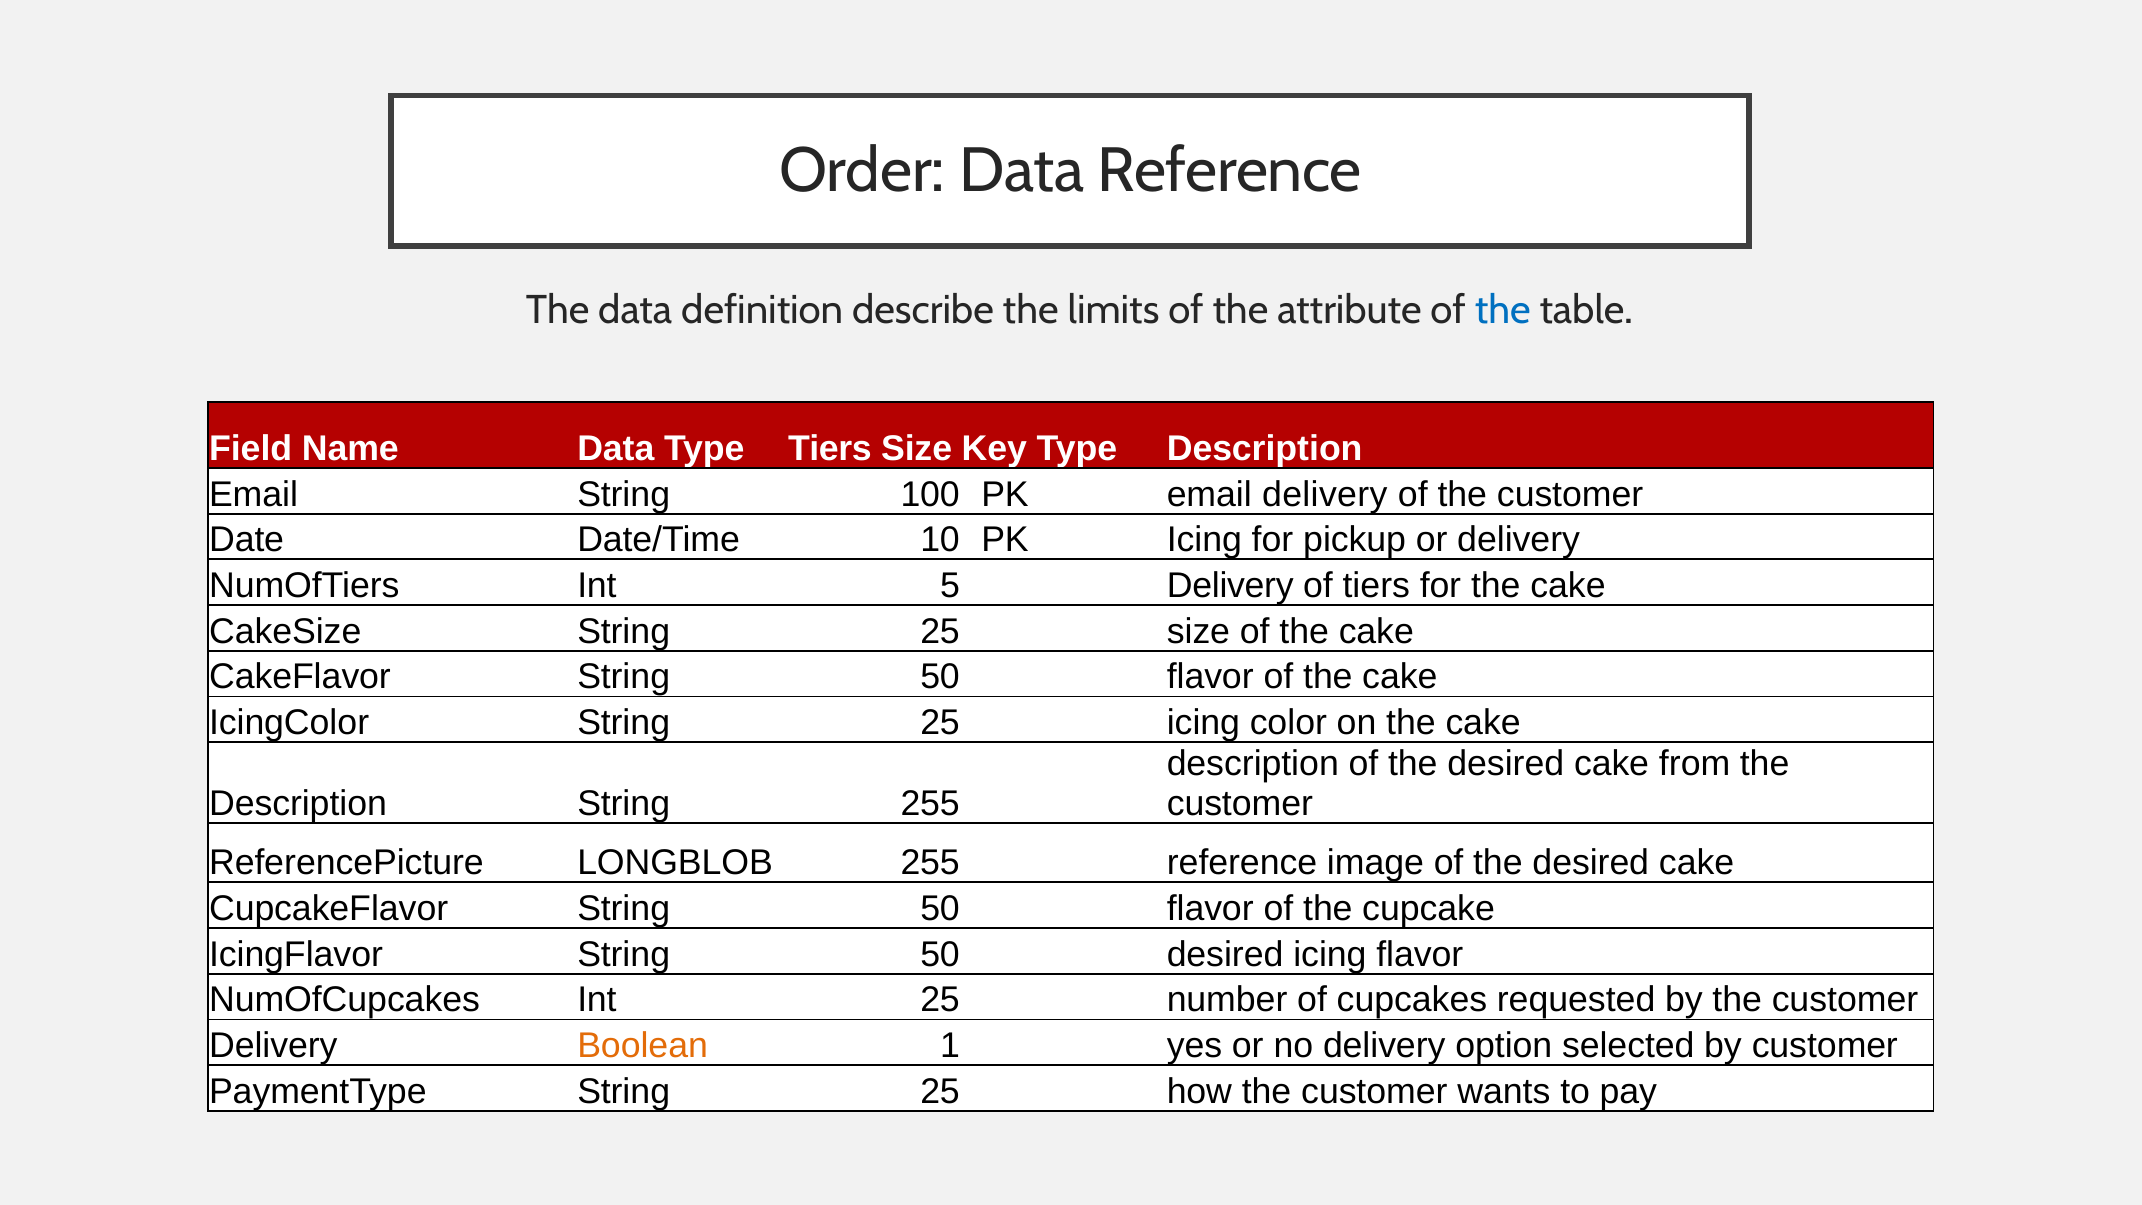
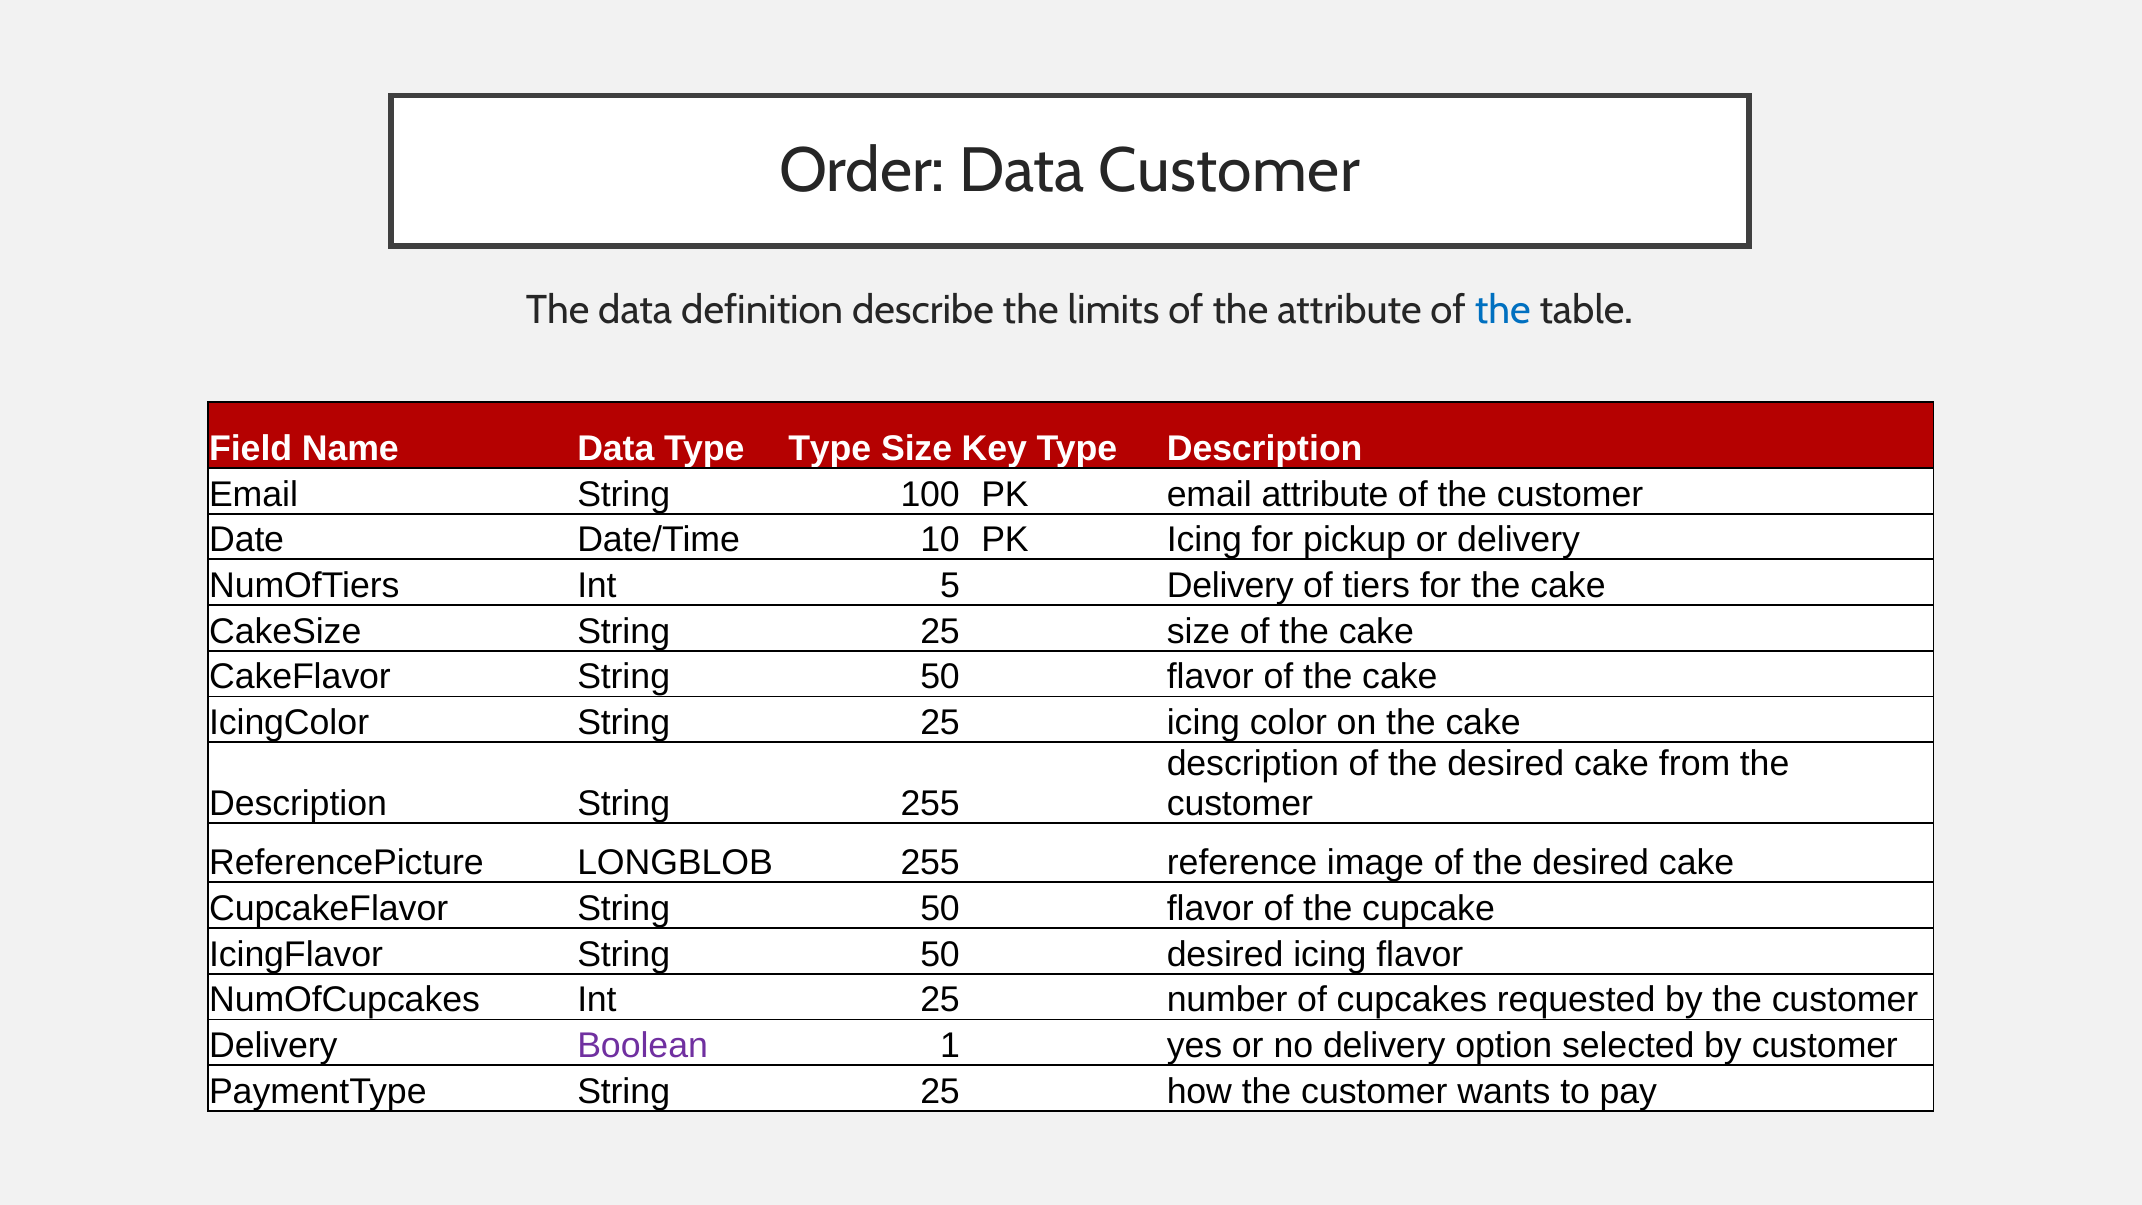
Data Reference: Reference -> Customer (1229, 171)
Type Tiers: Tiers -> Type (830, 448)
email delivery: delivery -> attribute (1325, 494)
Boolean colour: orange -> purple (643, 1046)
